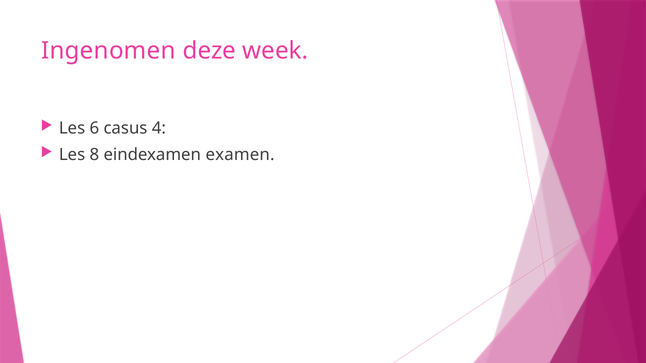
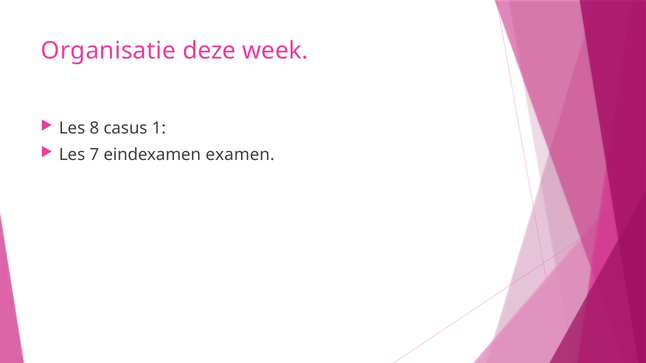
Ingenomen: Ingenomen -> Organisatie (108, 51)
6: 6 -> 8 (94, 128)
4: 4 -> 1 (159, 128)
8: 8 -> 7 (94, 155)
